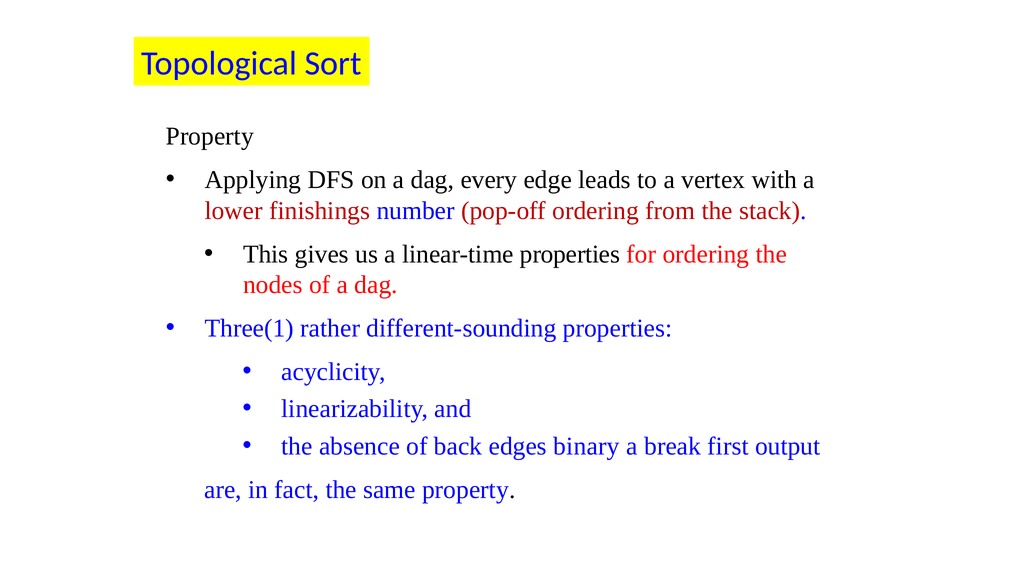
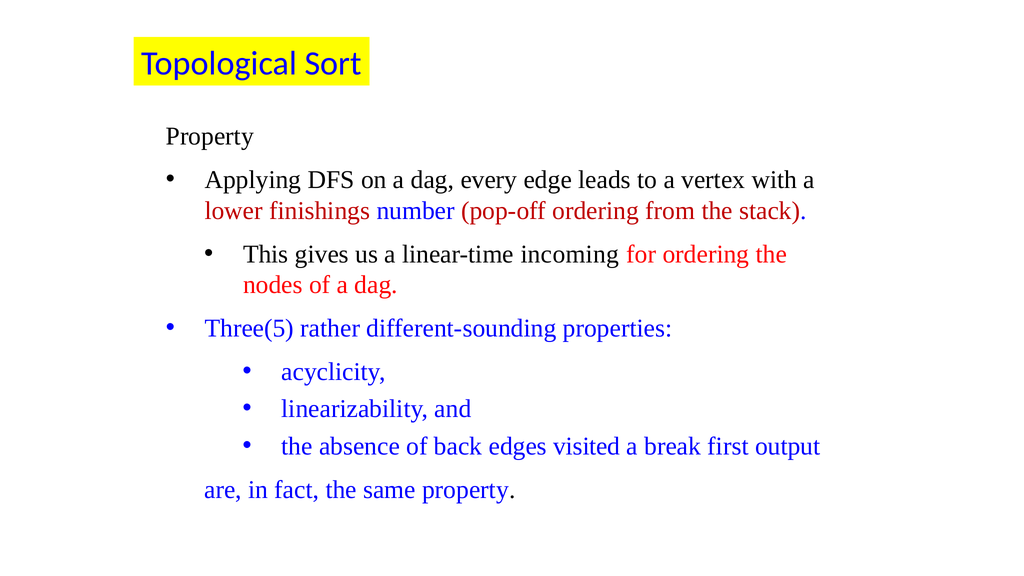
linear-time properties: properties -> incoming (570, 254)
Three(1: Three(1 -> Three(5 (249, 328)
binary: binary -> visited (587, 446)
